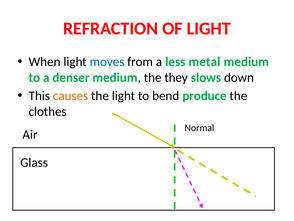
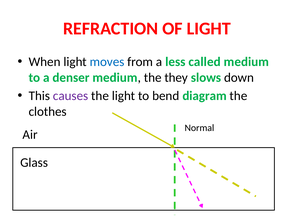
metal: metal -> called (205, 62)
causes colour: orange -> purple (71, 96)
produce: produce -> diagram (205, 96)
